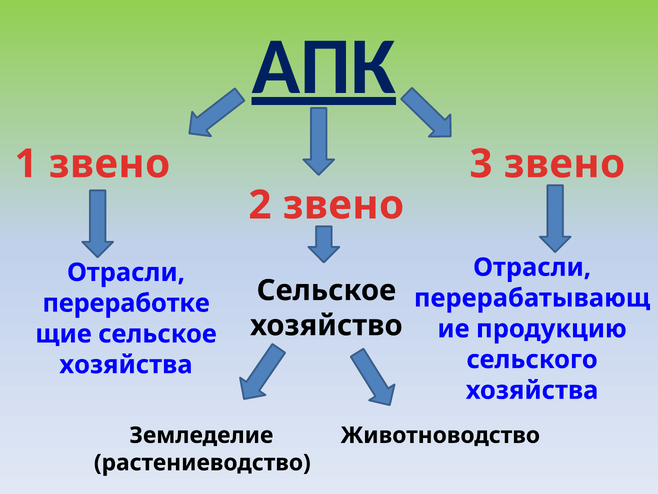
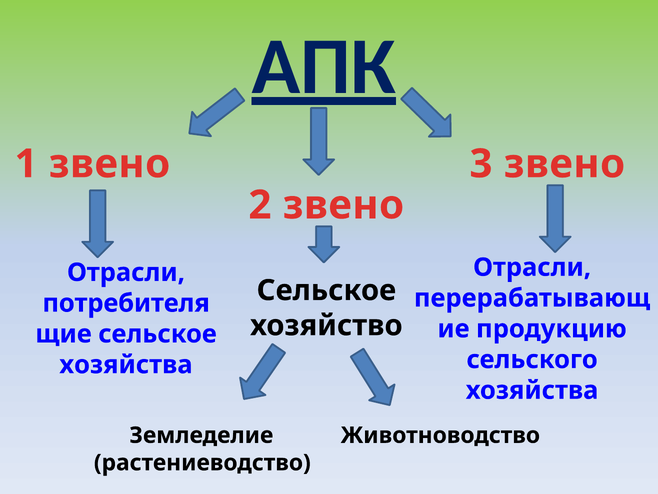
переработке: переработке -> потребителя (126, 303)
